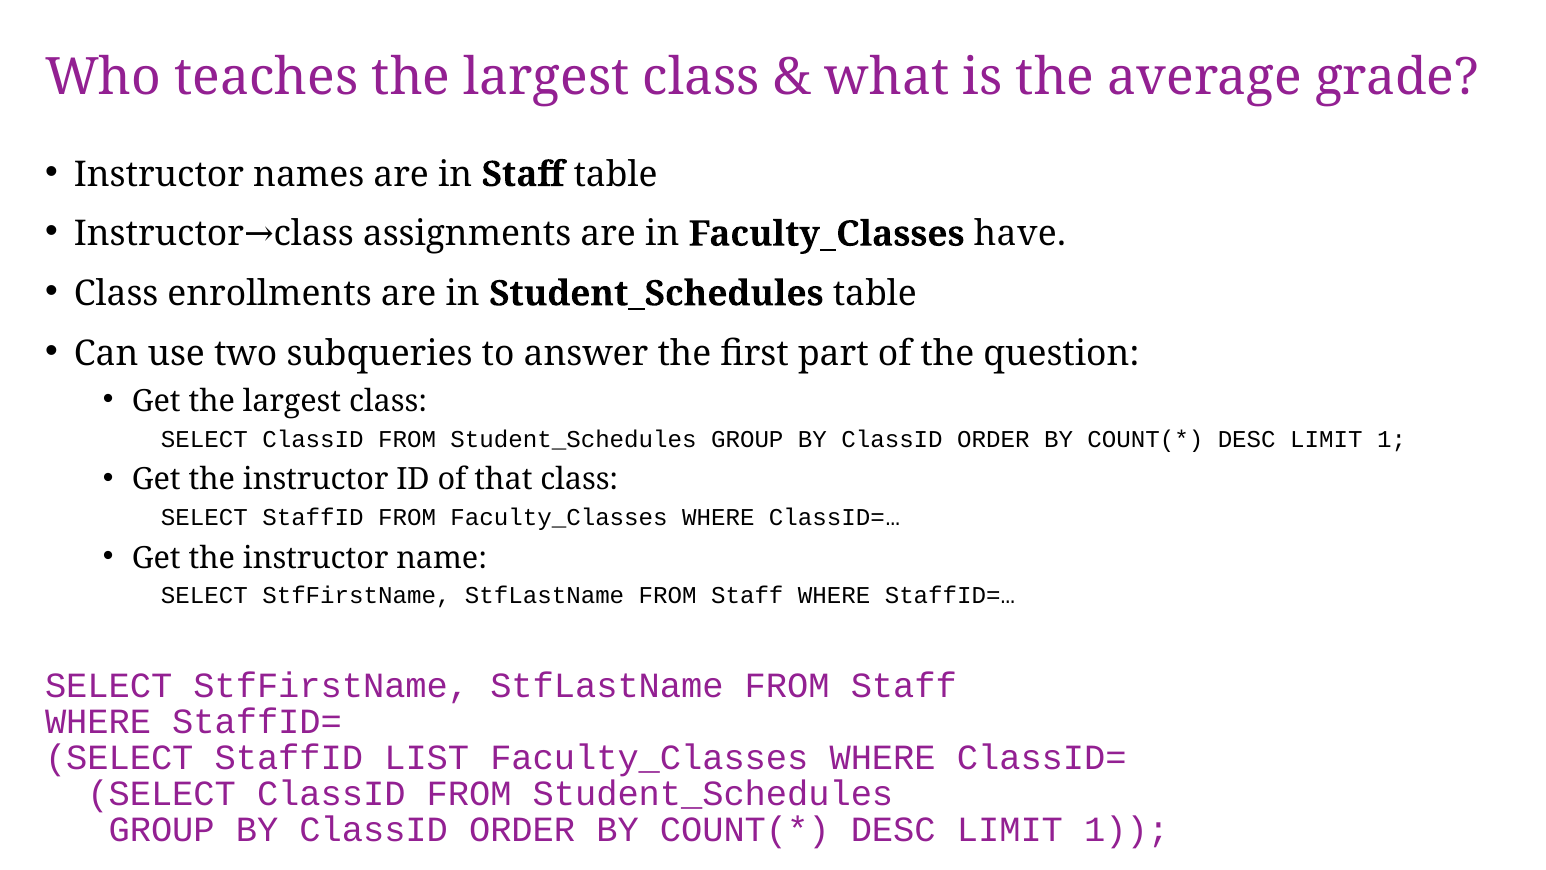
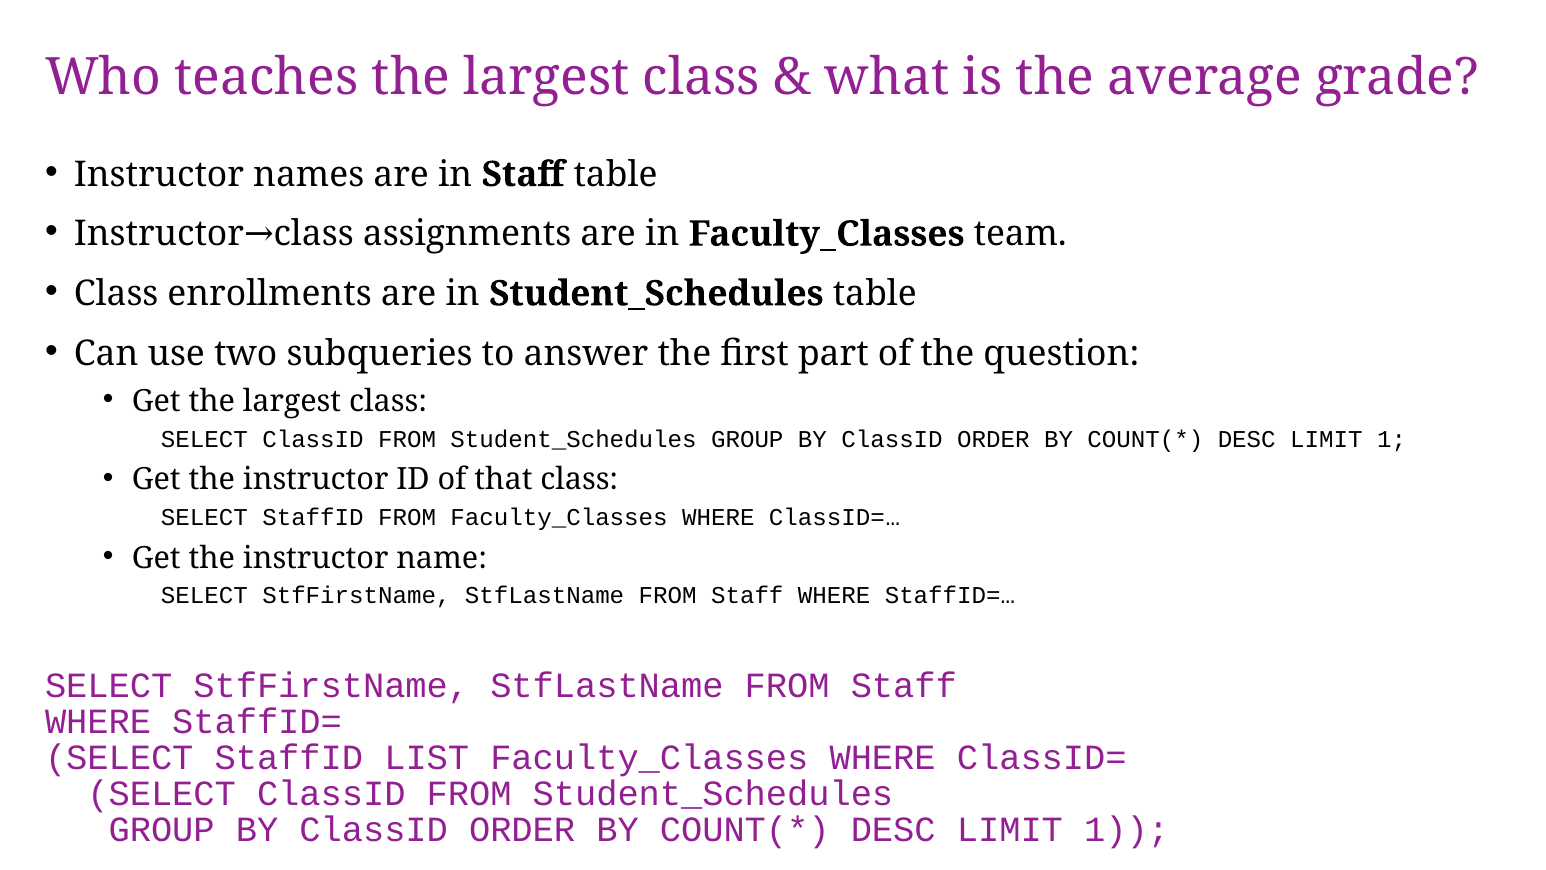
have: have -> team (1020, 234)
